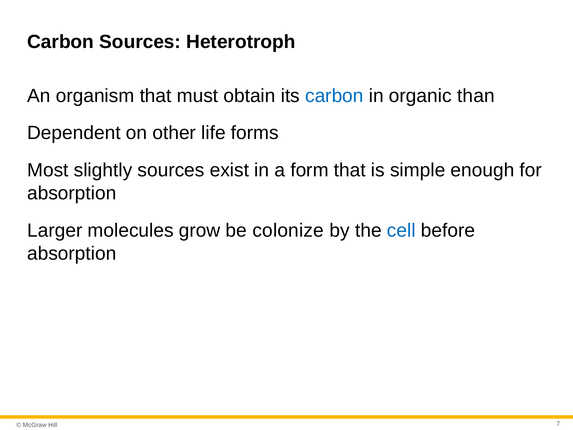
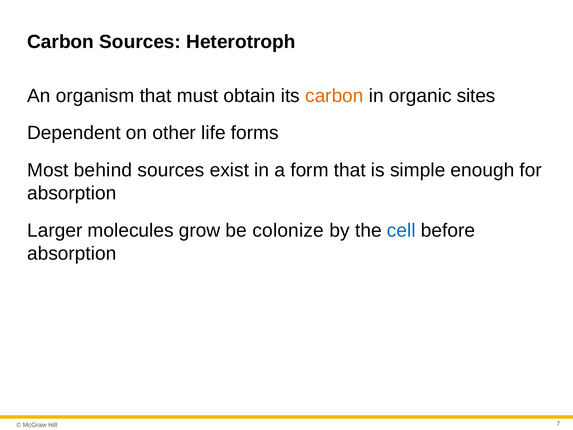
carbon colour: blue -> orange (334, 96)
than: than -> sites (476, 96)
slightly: slightly -> behind (103, 170)
